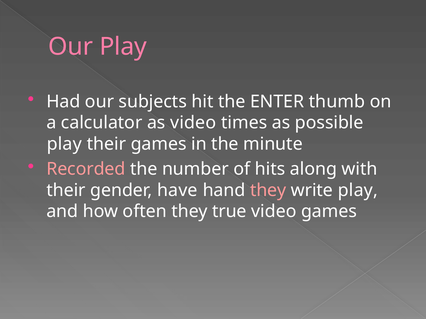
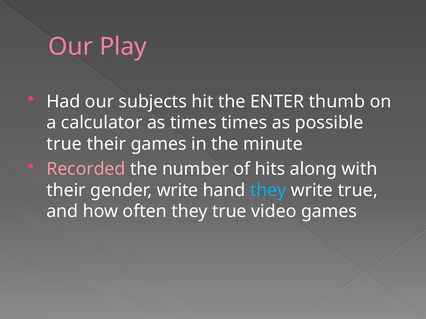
as video: video -> times (193, 123)
play: play -> true (64, 144)
gender have: have -> write (178, 190)
they colour: pink -> light blue (268, 190)
write play: play -> true (358, 190)
